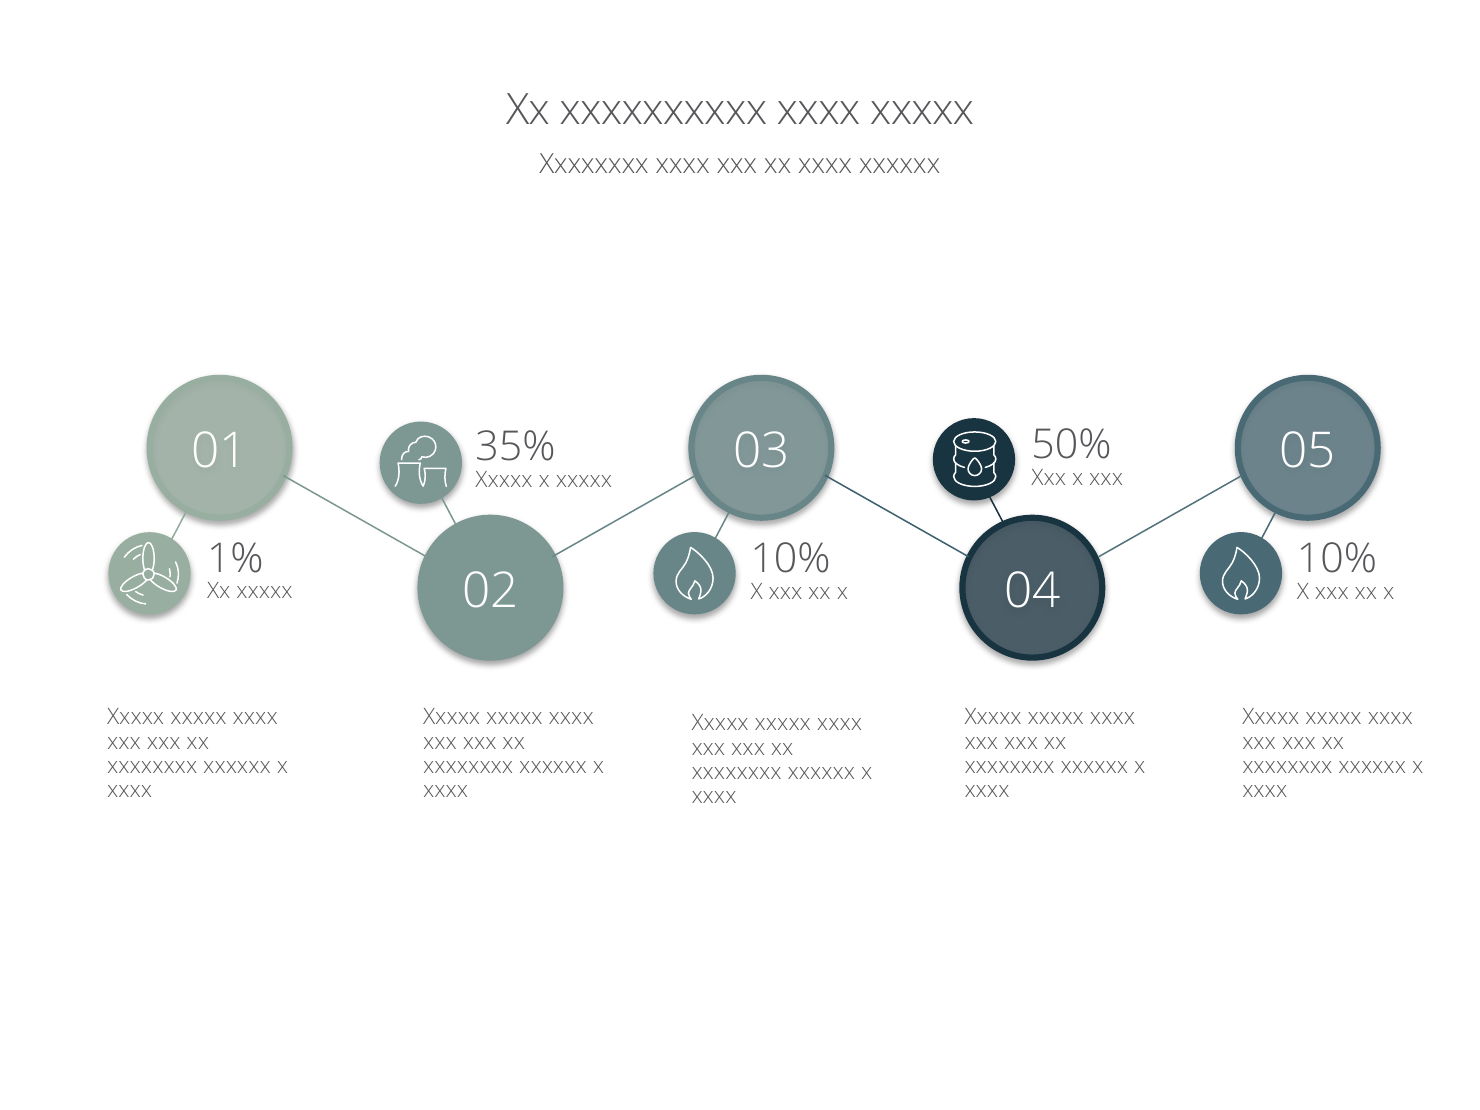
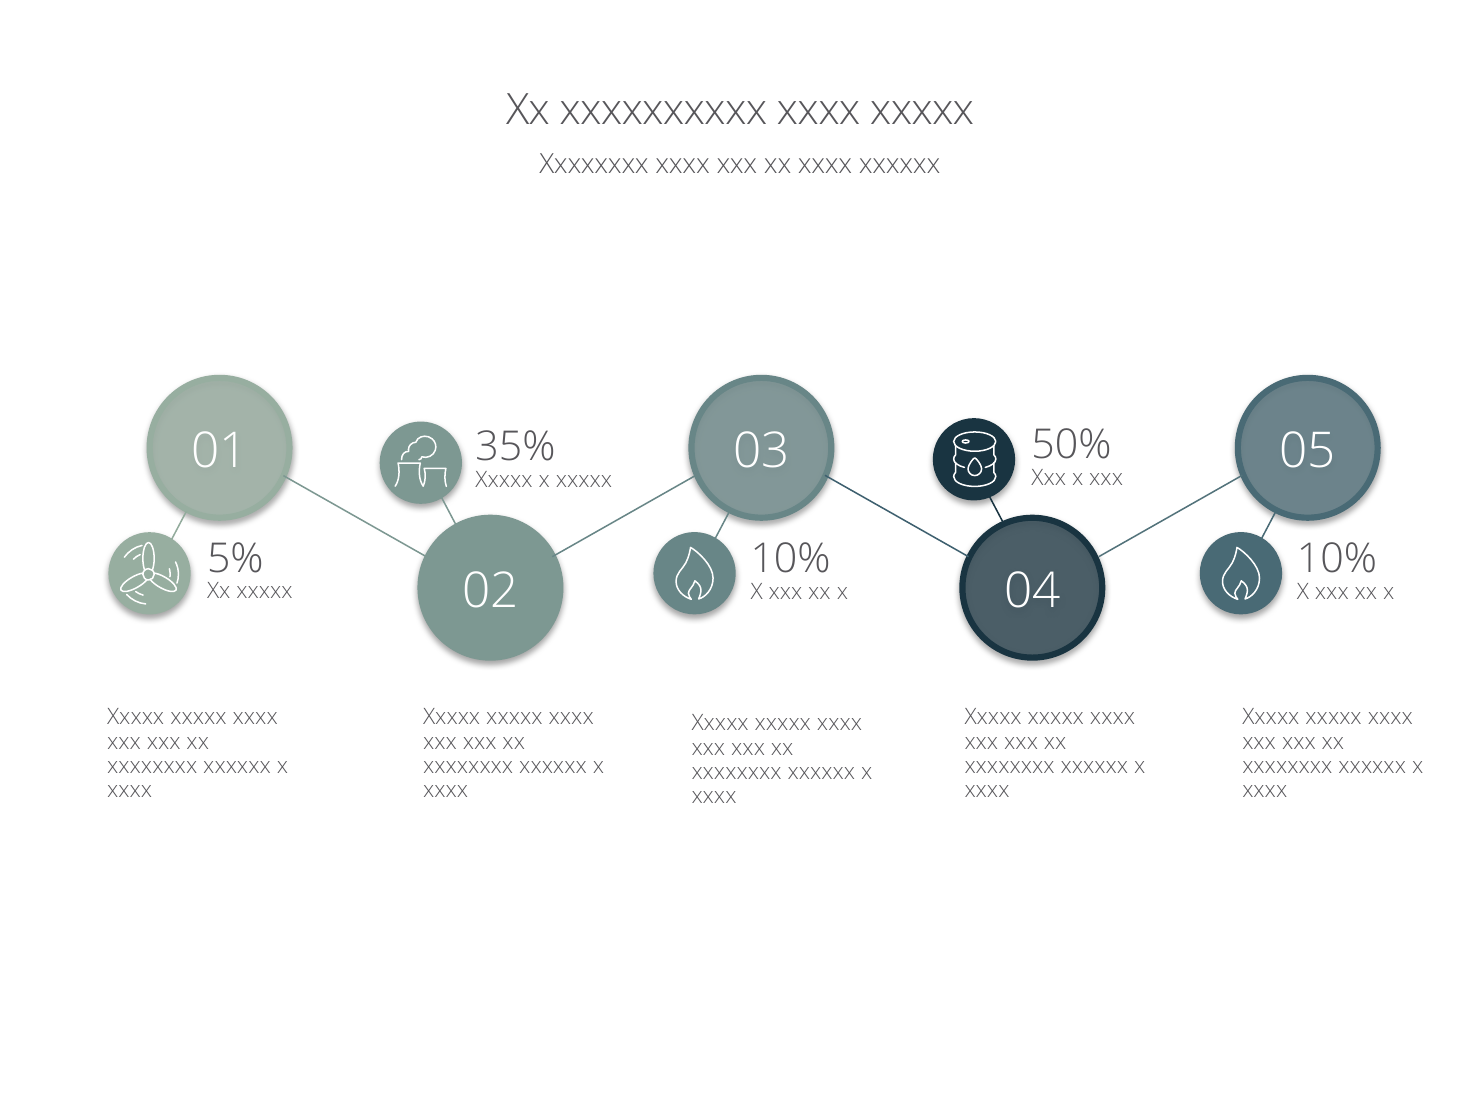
1%: 1% -> 5% (235, 558)
